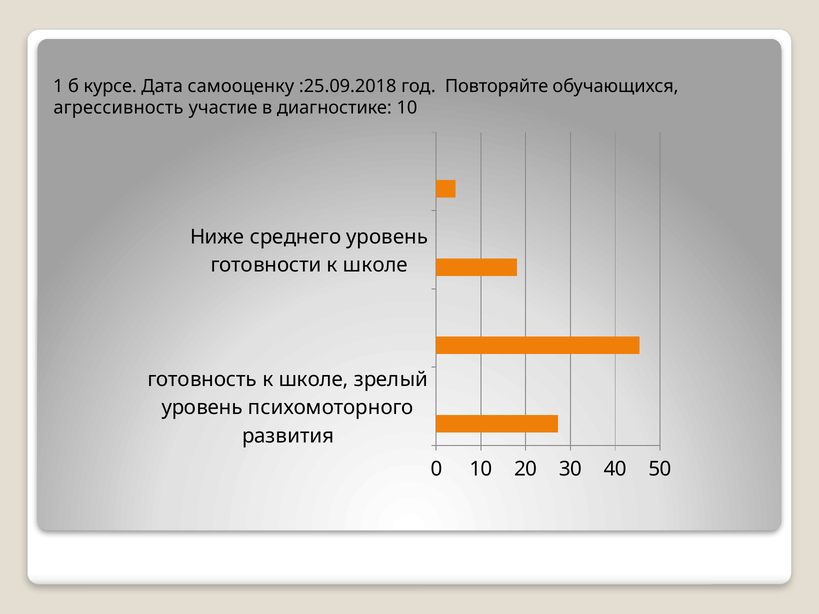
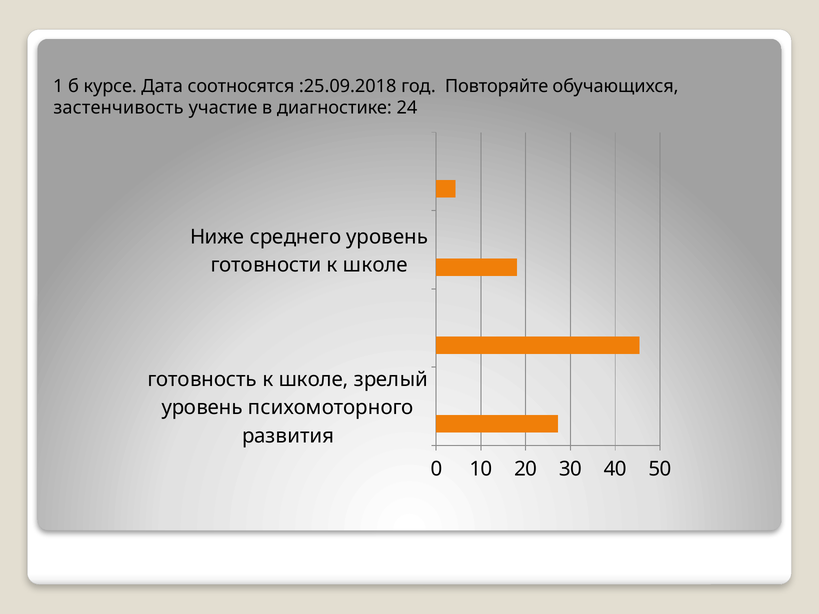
самооценку: самооценку -> соотносятся (241, 86)
агрессивность: агрессивность -> застенчивость (118, 108)
диагностике 10: 10 -> 24 (407, 108)
